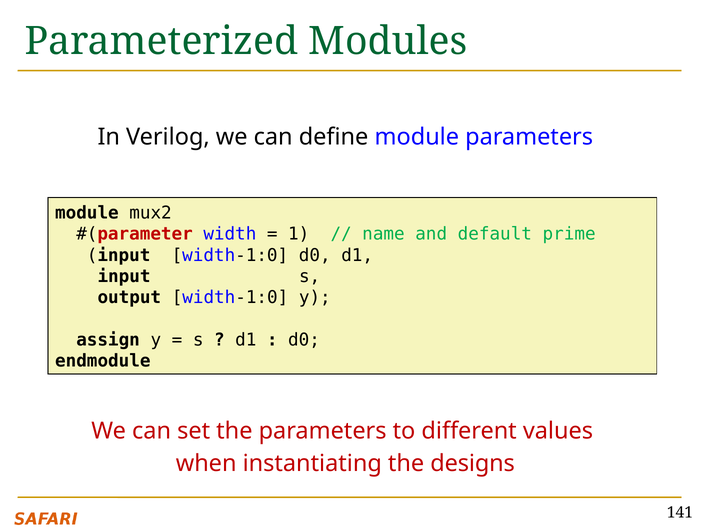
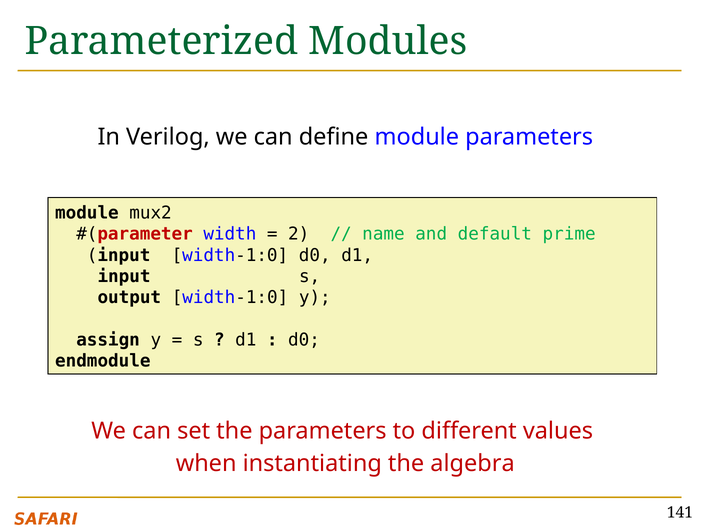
1: 1 -> 2 (299, 234)
designs: designs -> algebra (473, 463)
